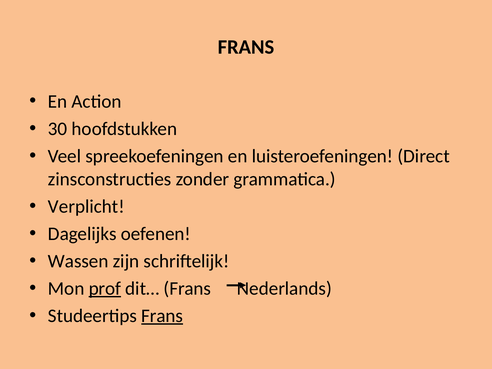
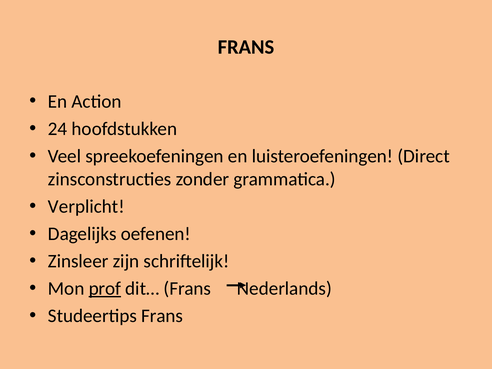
30: 30 -> 24 (58, 129)
Wassen: Wassen -> Zinsleer (78, 261)
Frans underline: present -> none (162, 316)
